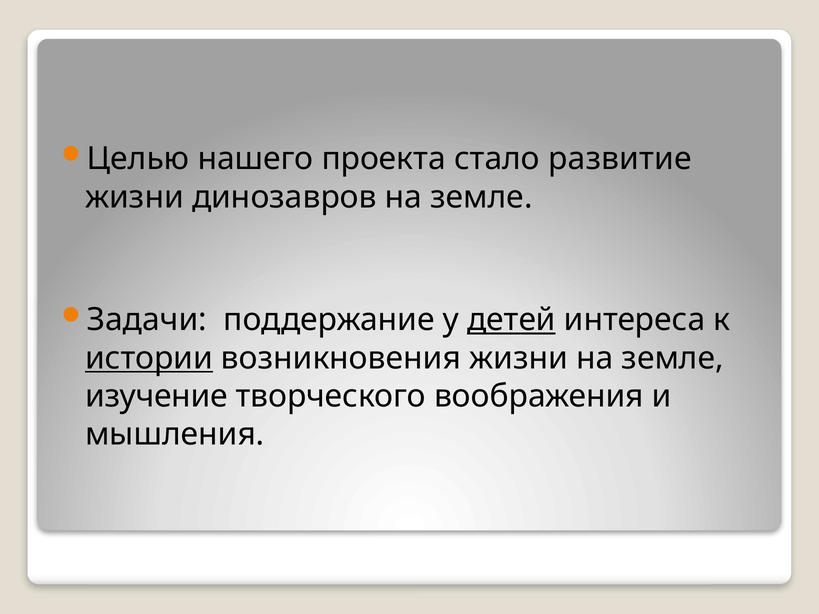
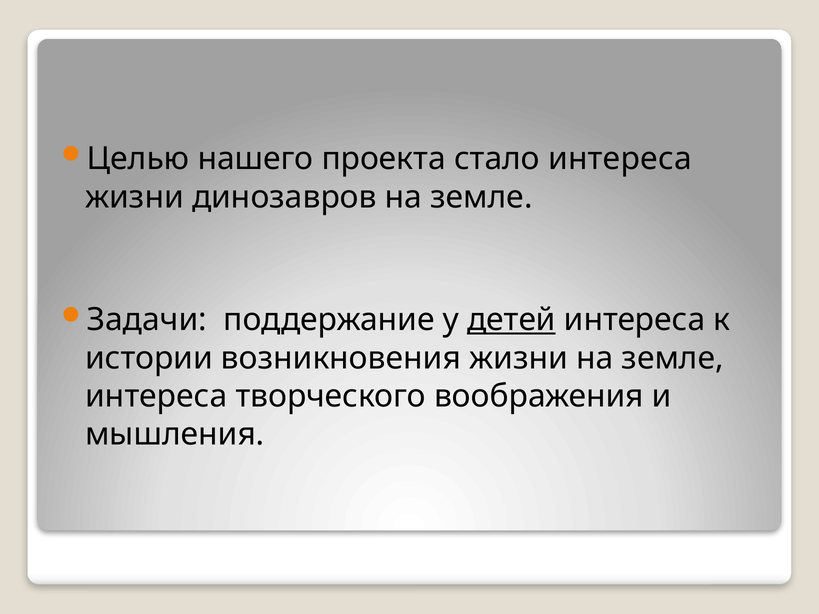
стало развитие: развитие -> интереса (620, 159)
истории underline: present -> none (149, 358)
изучение: изучение -> интереса (156, 396)
